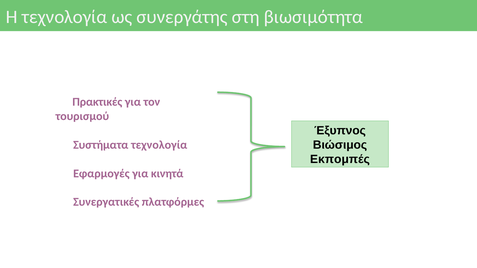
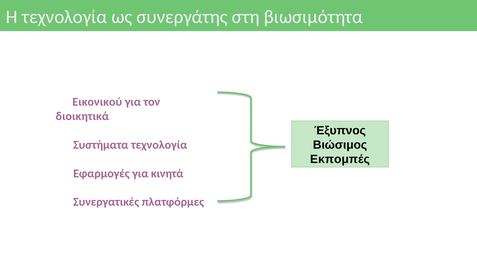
Πρακτικές: Πρακτικές -> Εικονικού (97, 102)
τουρισμού: τουρισμού -> διοικητικά (82, 116)
